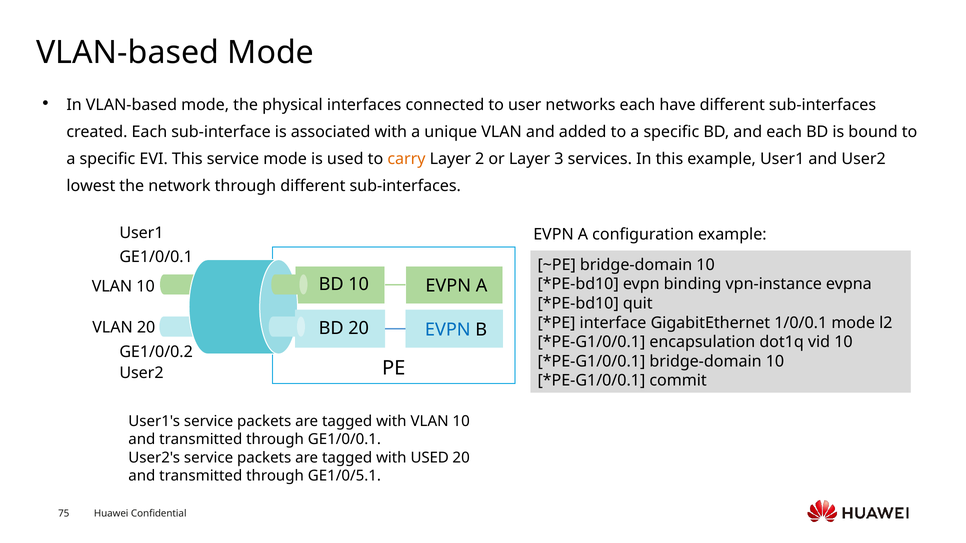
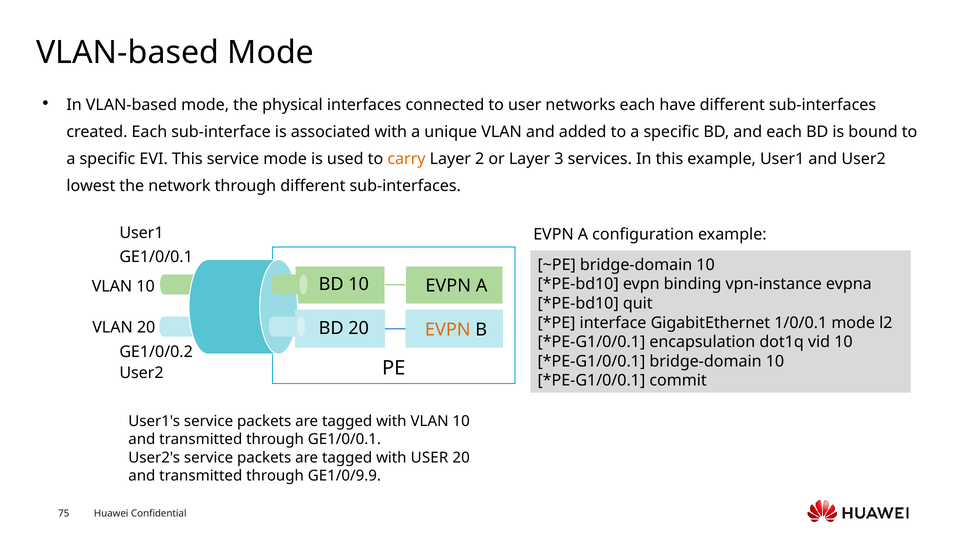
EVPN colour: blue -> orange (448, 330)
with USED: USED -> USER (429, 458)
GE1/0/5.1: GE1/0/5.1 -> GE1/0/9.9 (344, 476)
